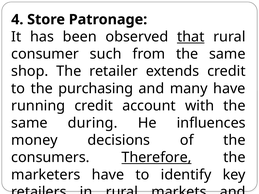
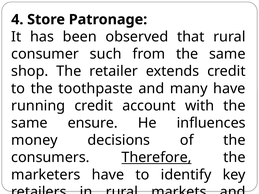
that underline: present -> none (191, 37)
purchasing: purchasing -> toothpaste (96, 89)
same during: during -> ensure (93, 123)
